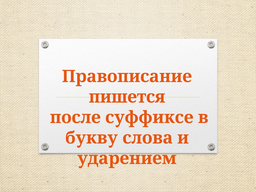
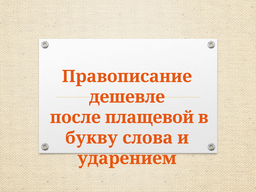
пишется: пишется -> дешевле (127, 97)
суффиксе: суффиксе -> плащевой (149, 117)
